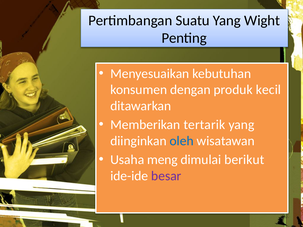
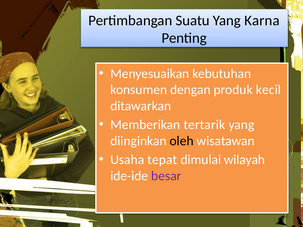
Wight: Wight -> Karna (262, 20)
oleh colour: blue -> black (182, 141)
meng: meng -> tepat (162, 160)
berikut: berikut -> wilayah (244, 160)
